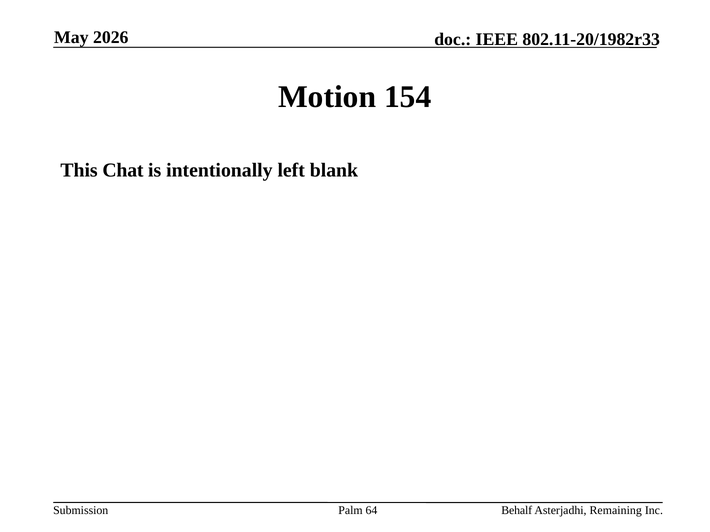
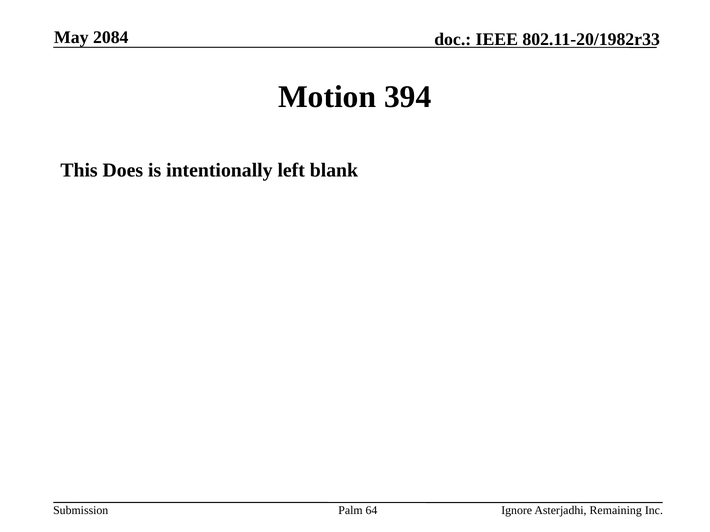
2026: 2026 -> 2084 (111, 38)
154: 154 -> 394 (408, 97)
Chat: Chat -> Does (123, 171)
Behalf: Behalf -> Ignore (517, 511)
